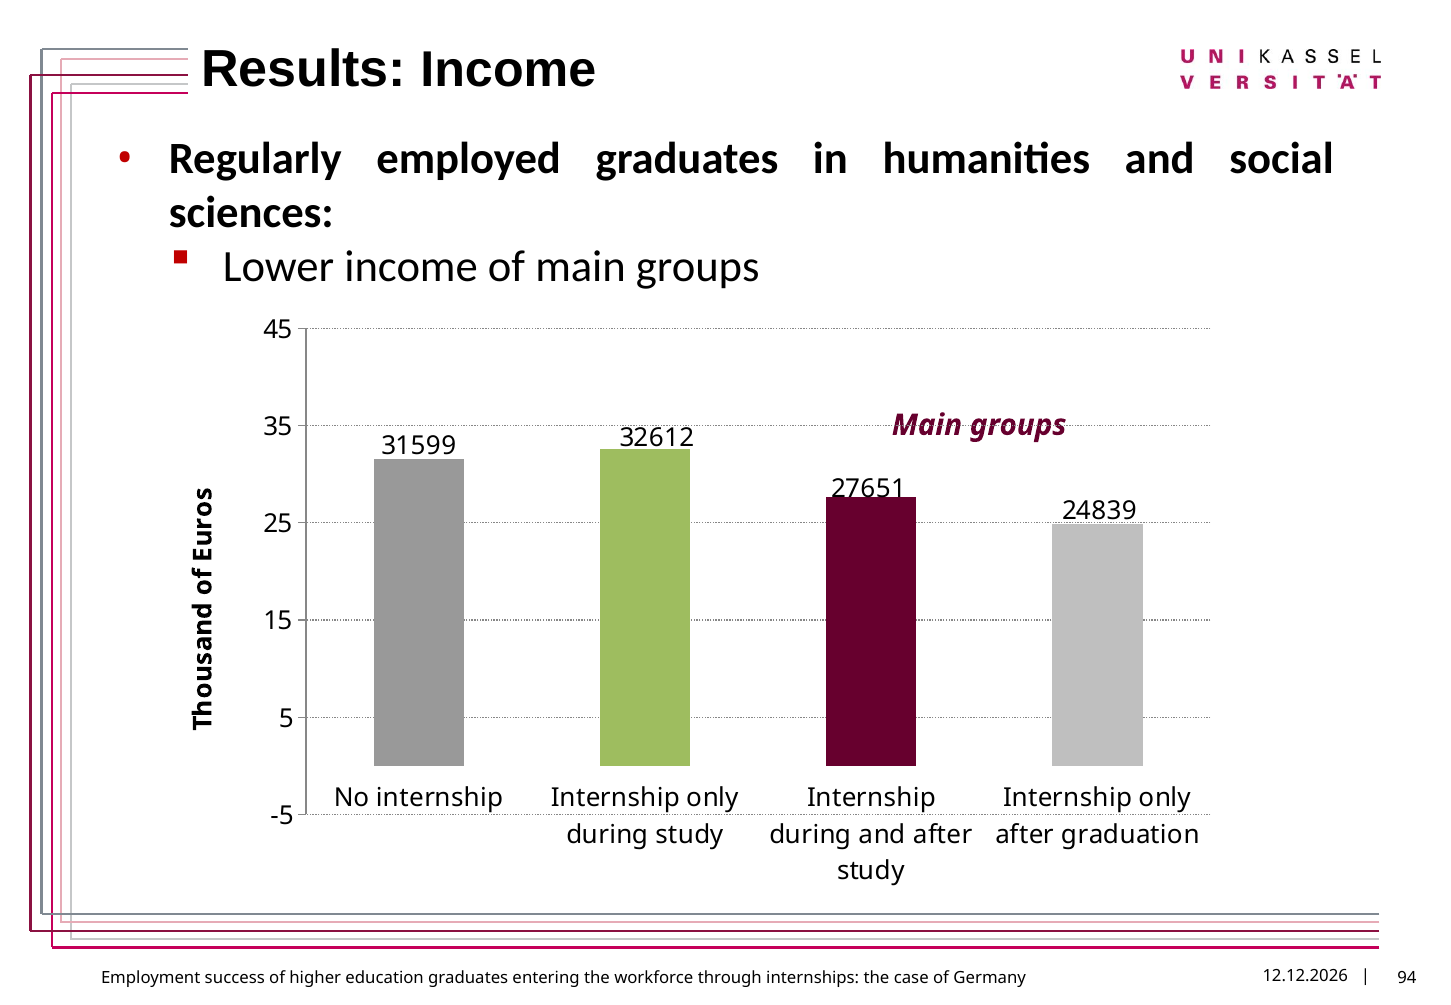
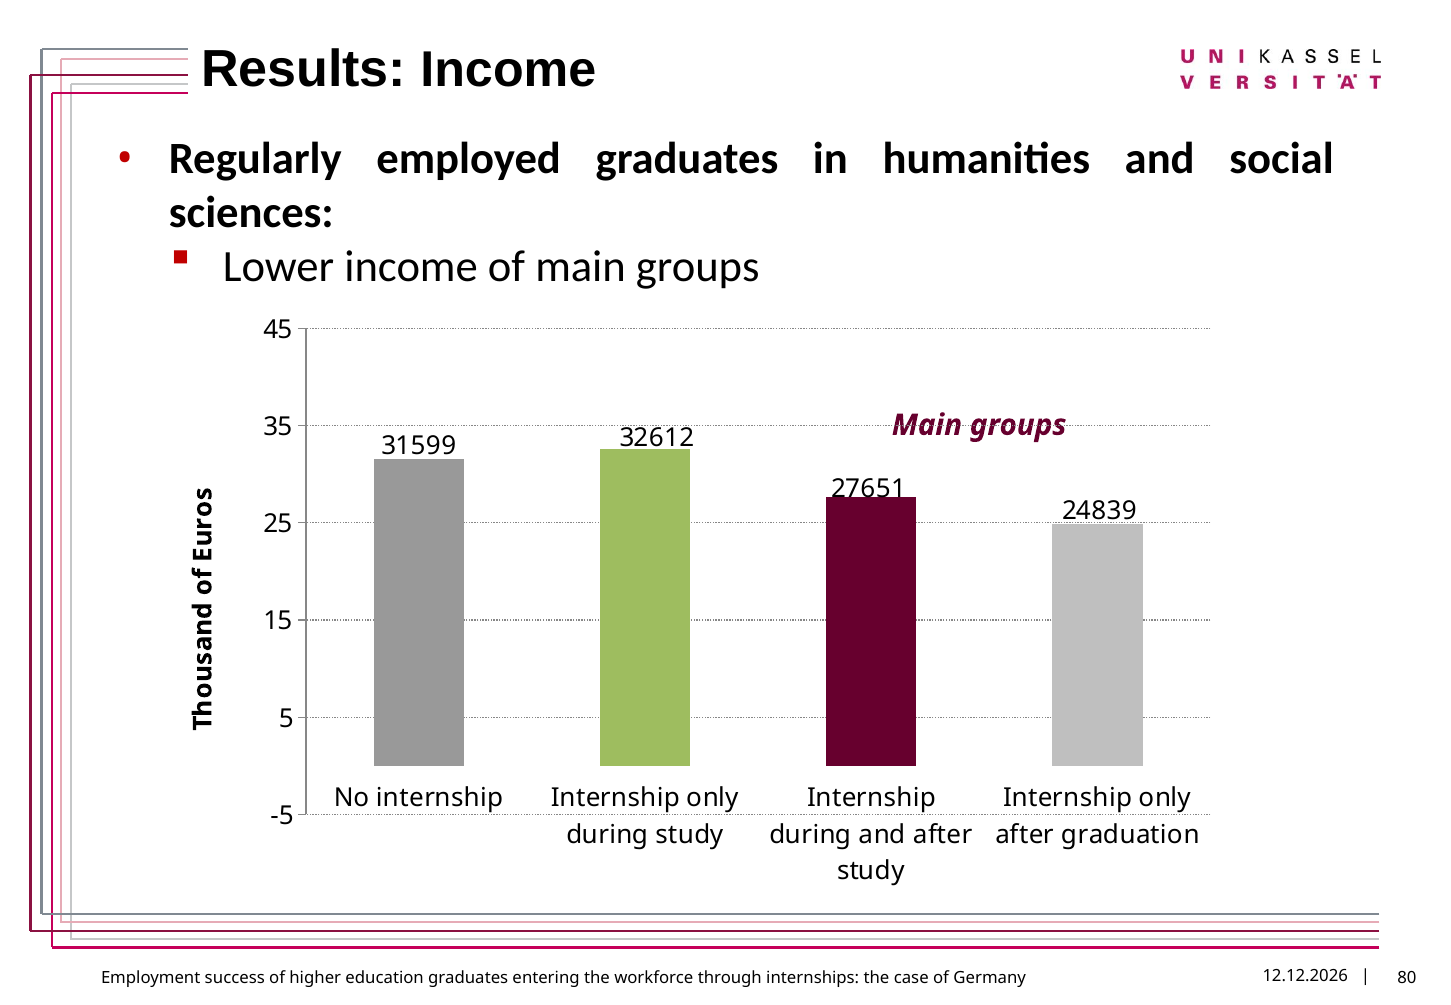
94: 94 -> 80 (1407, 978)
